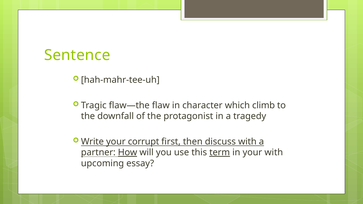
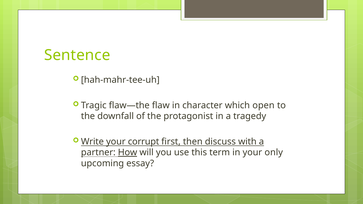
climb: climb -> open (263, 105)
term underline: present -> none (220, 153)
your with: with -> only (274, 153)
